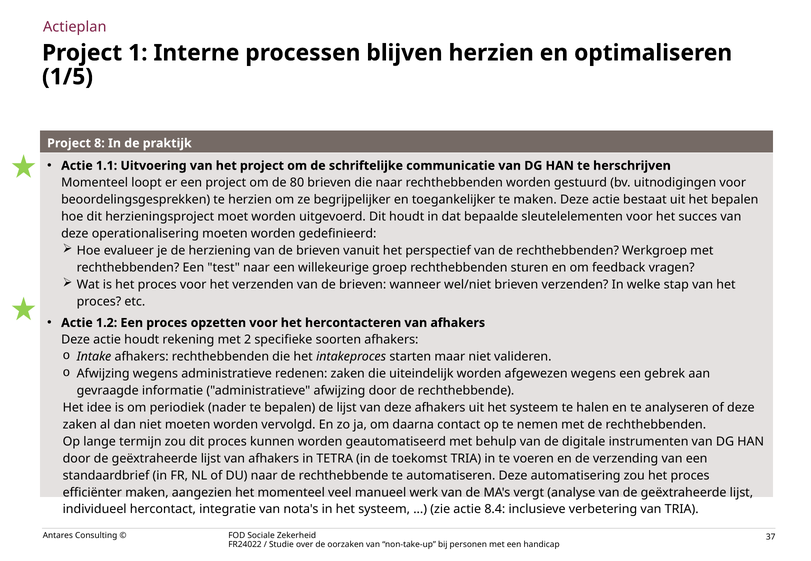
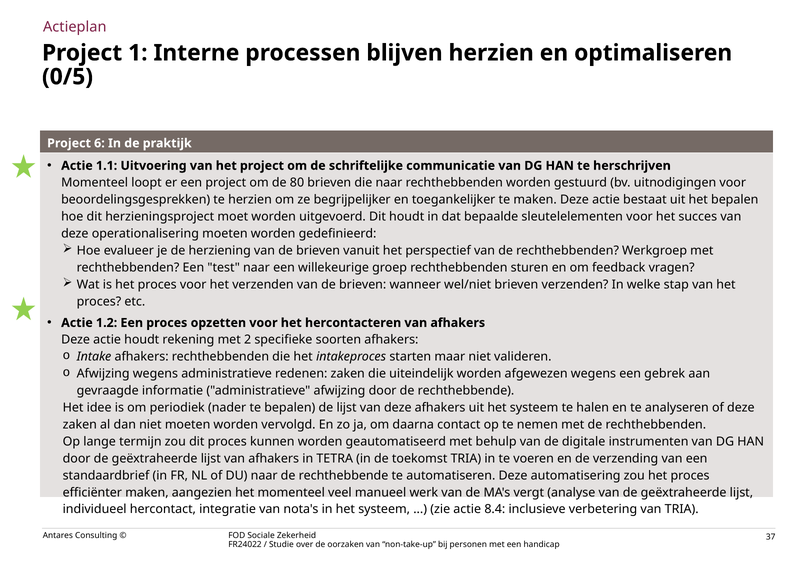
1/5: 1/5 -> 0/5 (67, 77)
8: 8 -> 6 (99, 143)
